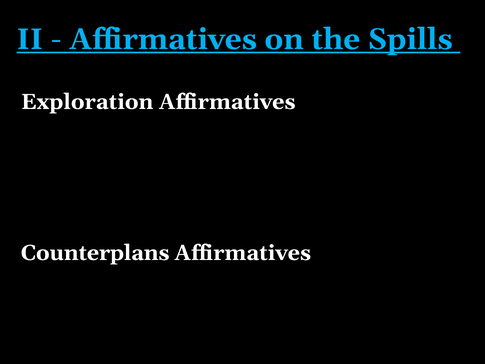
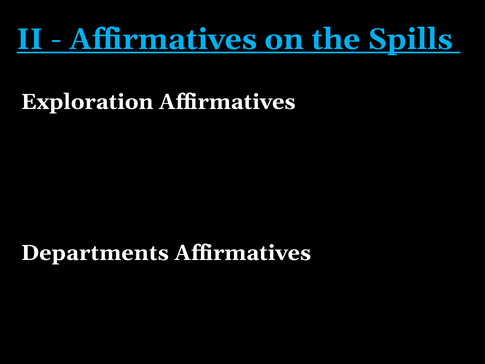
Counterplans: Counterplans -> Departments (95, 253)
